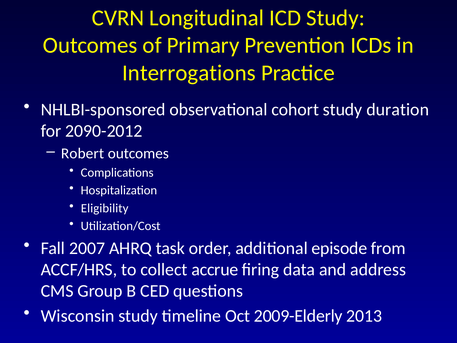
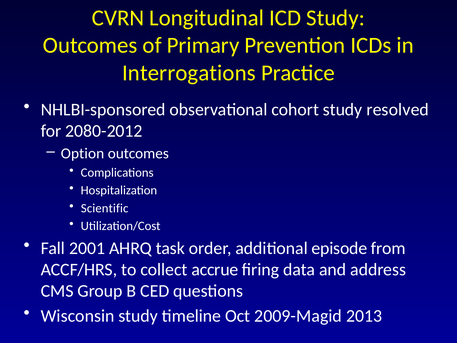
duration: duration -> resolved (398, 109)
2090-2012: 2090-2012 -> 2080-2012 (104, 131)
Robert: Robert -> Option (83, 153)
Eligibility: Eligibility -> Scientific (105, 208)
2007: 2007 -> 2001 (87, 248)
2009-Elderly: 2009-Elderly -> 2009-Magid (298, 316)
